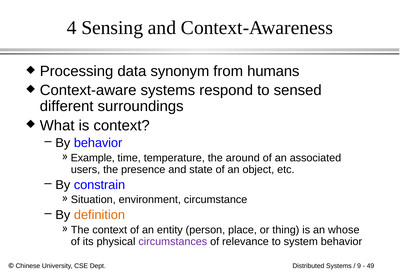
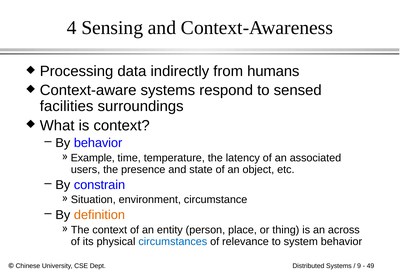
synonym: synonym -> indirectly (180, 71)
different: different -> facilities (67, 106)
around: around -> latency (243, 158)
whose: whose -> across (344, 230)
circumstances colour: purple -> blue (173, 241)
